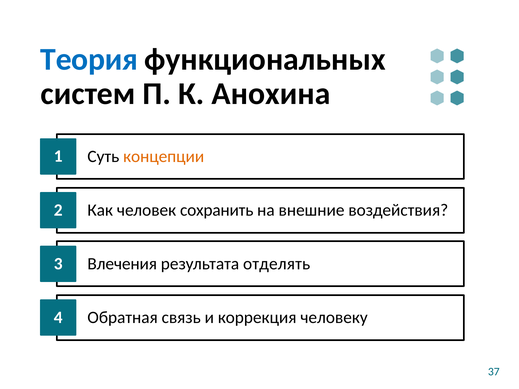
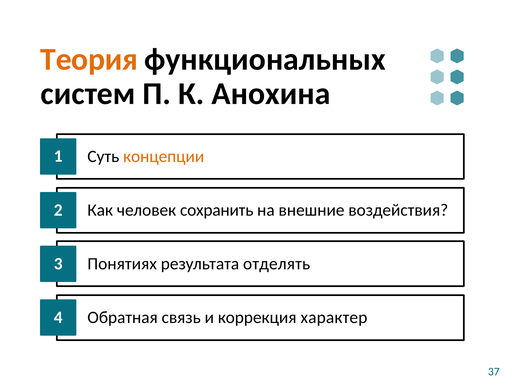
Теория colour: blue -> orange (89, 59)
Влечения: Влечения -> Понятиях (122, 264)
человеку: человеку -> характер (334, 318)
